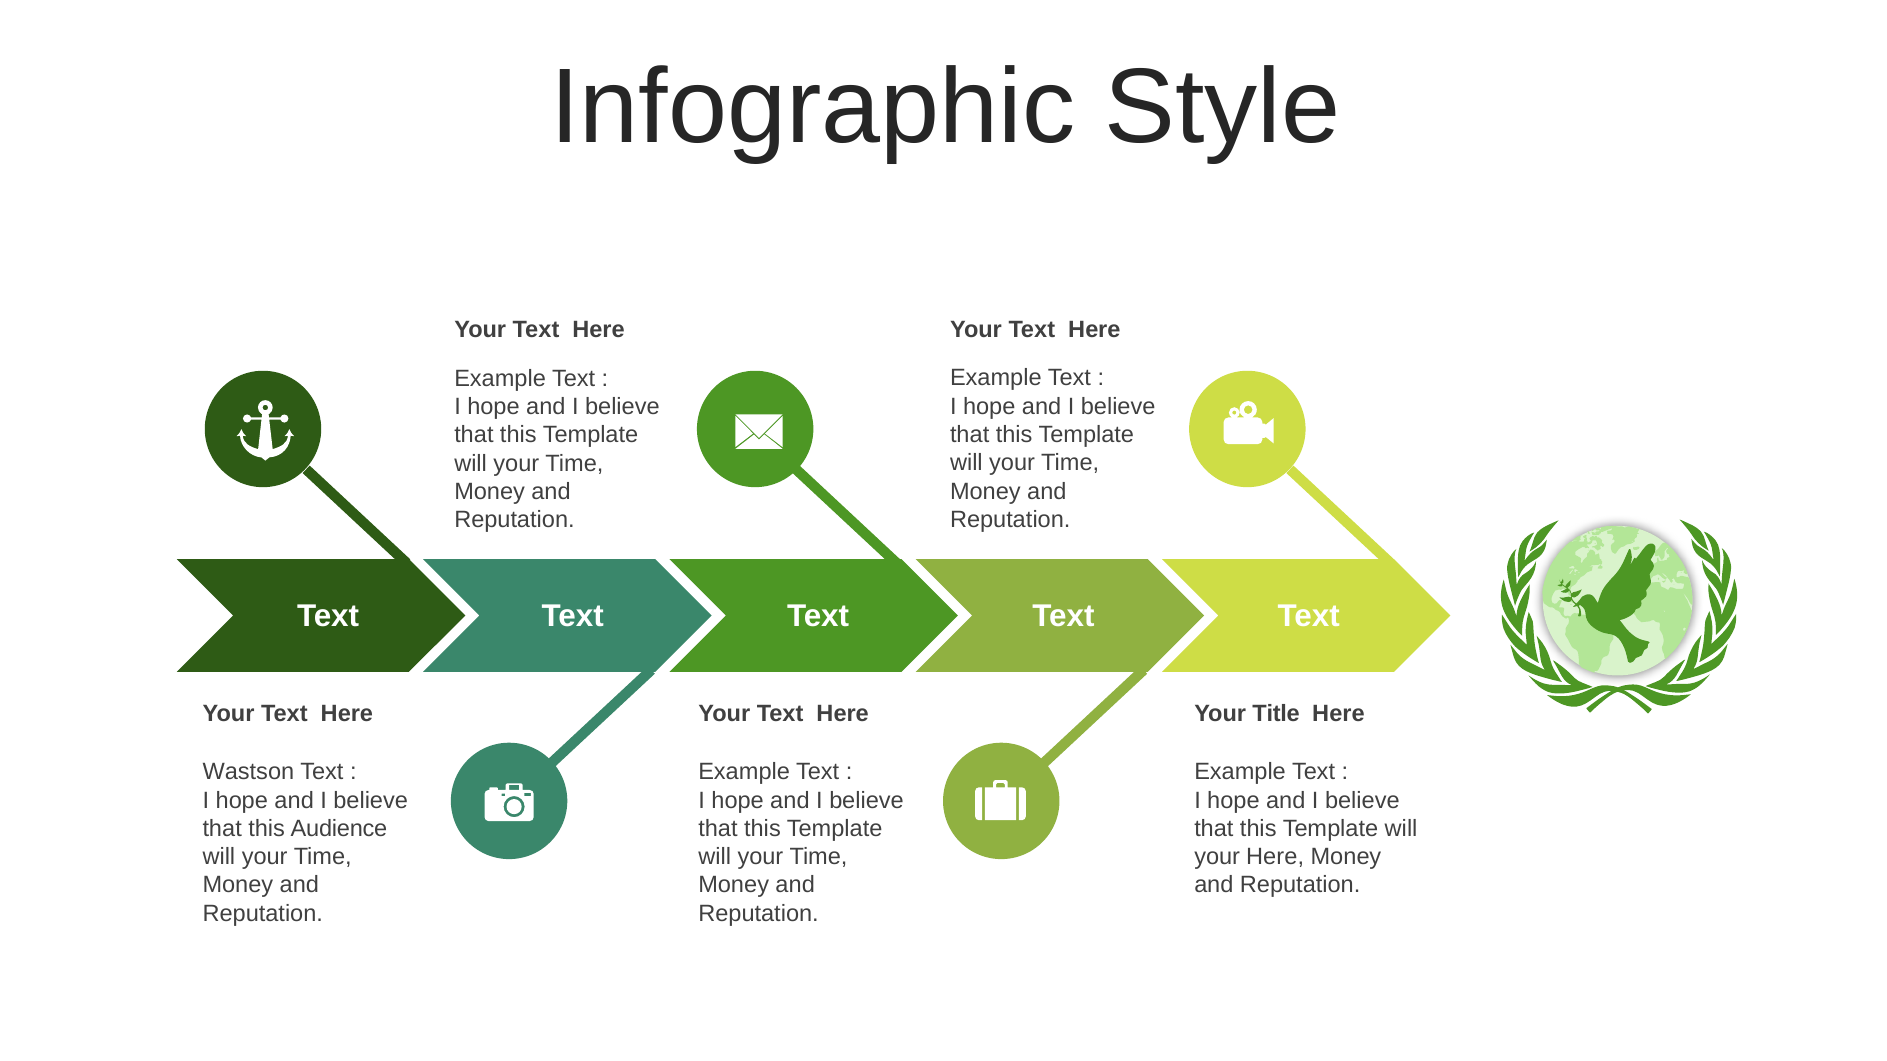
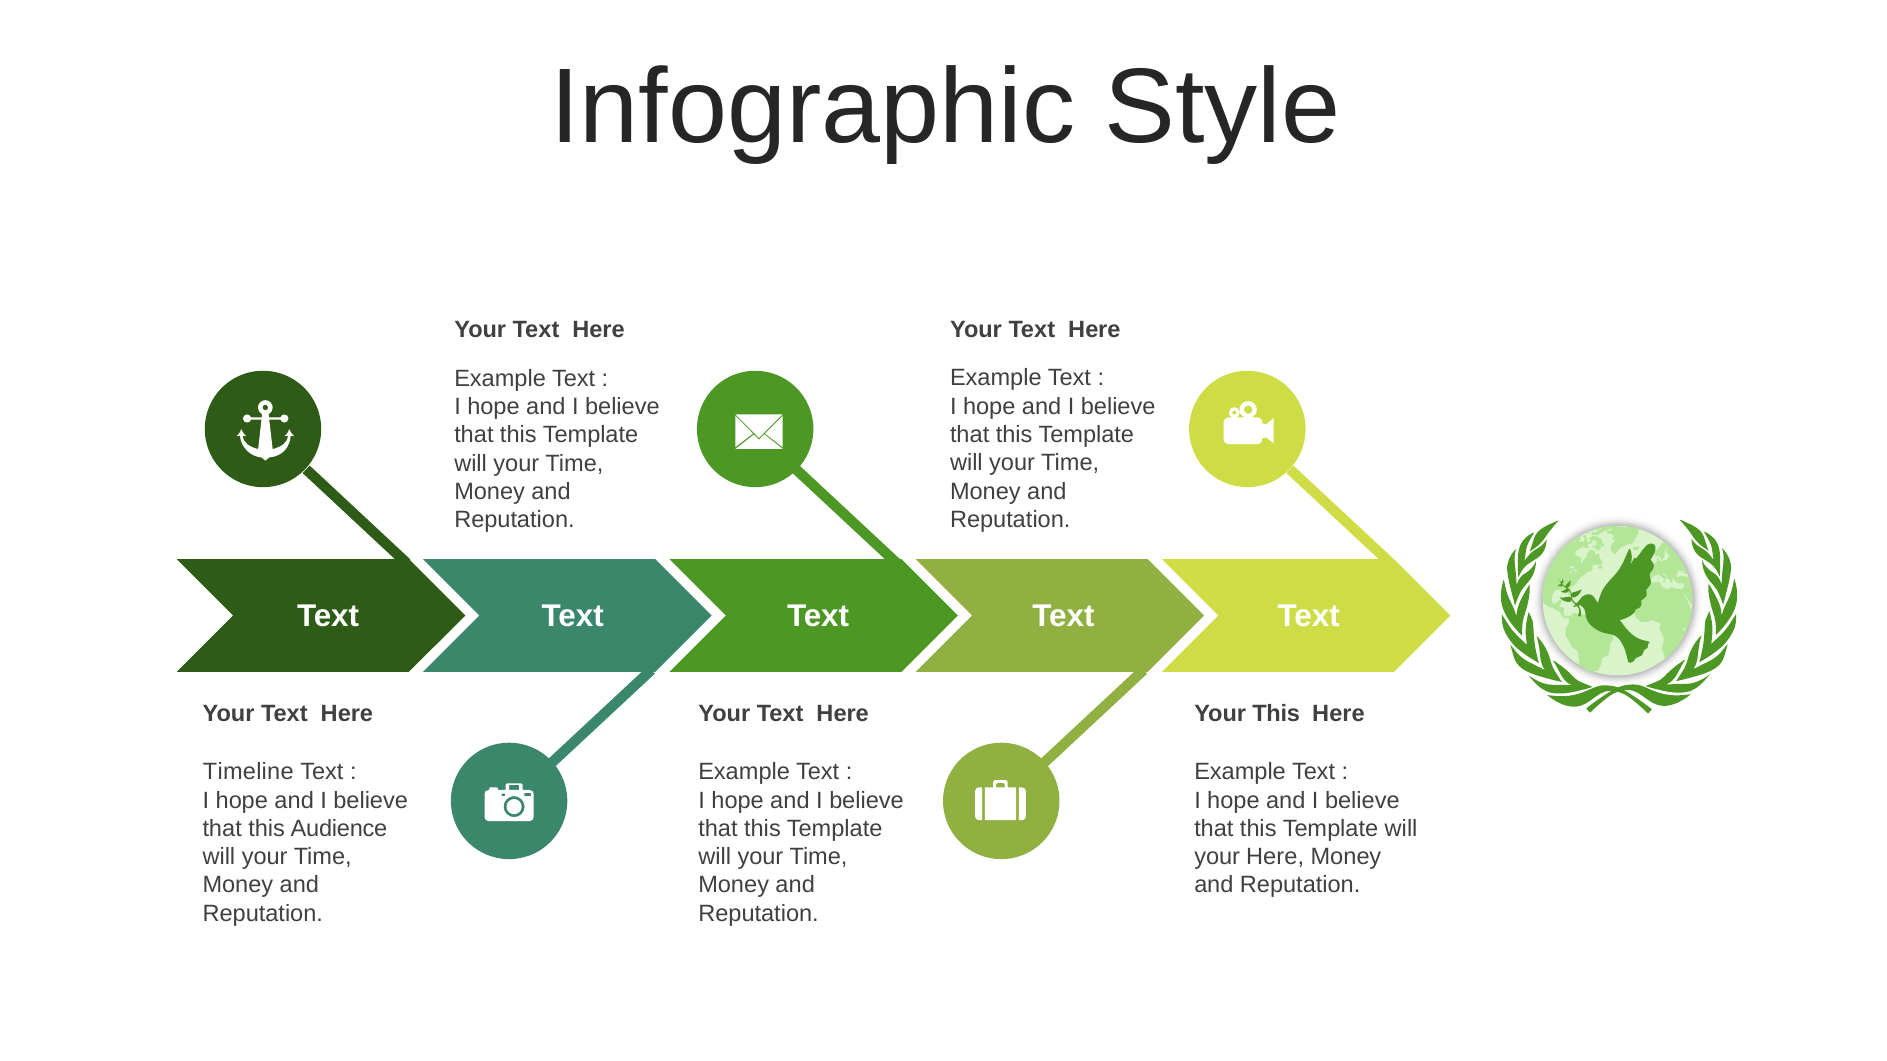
Your Title: Title -> This (1276, 714)
Wastson: Wastson -> Timeline (248, 772)
